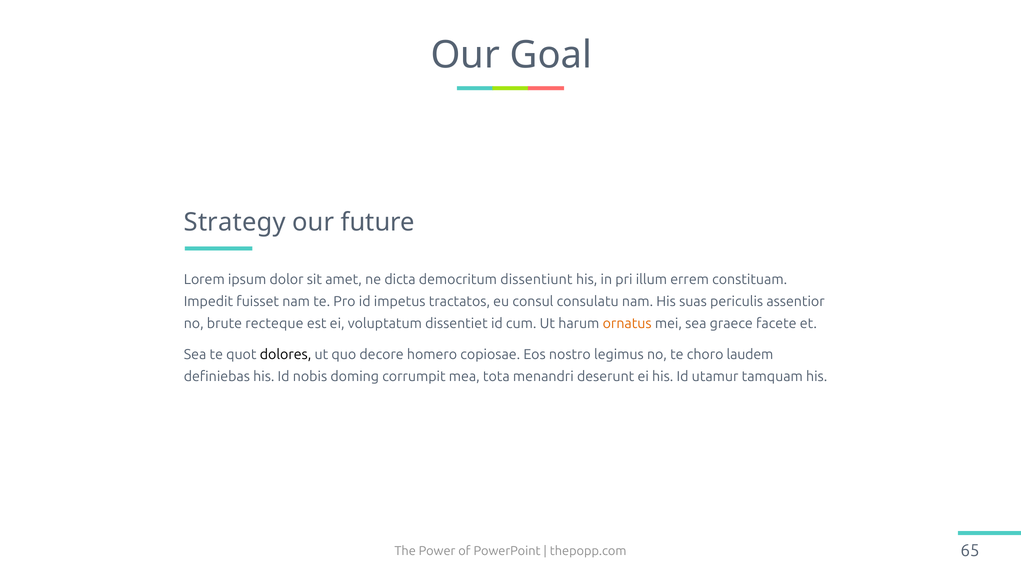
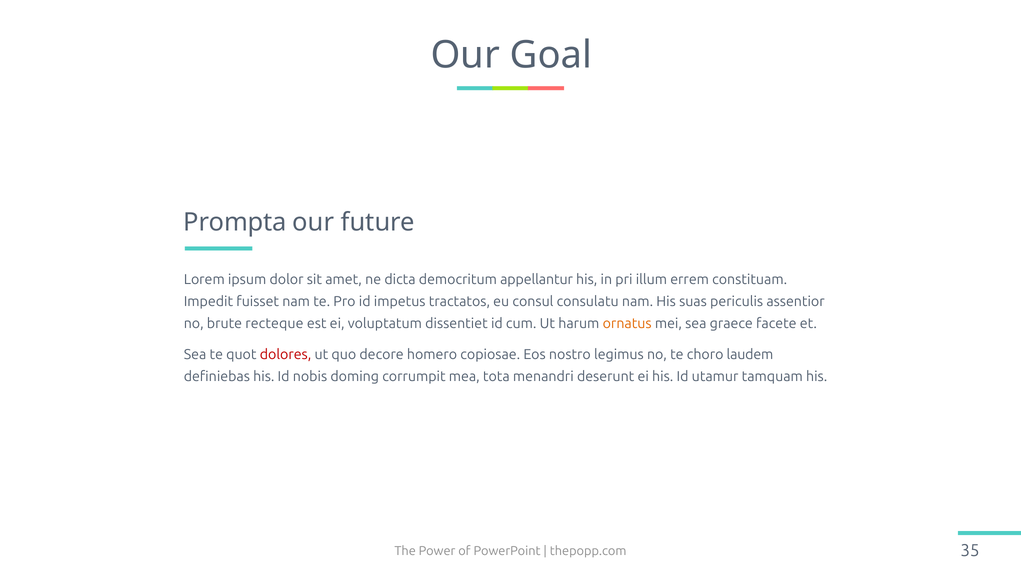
Strategy: Strategy -> Prompta (235, 222)
dissentiunt: dissentiunt -> appellantur (537, 280)
dolores colour: black -> red (286, 354)
65: 65 -> 35 (970, 551)
